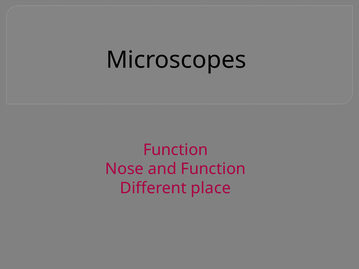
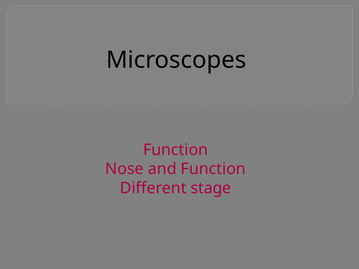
place: place -> stage (211, 188)
